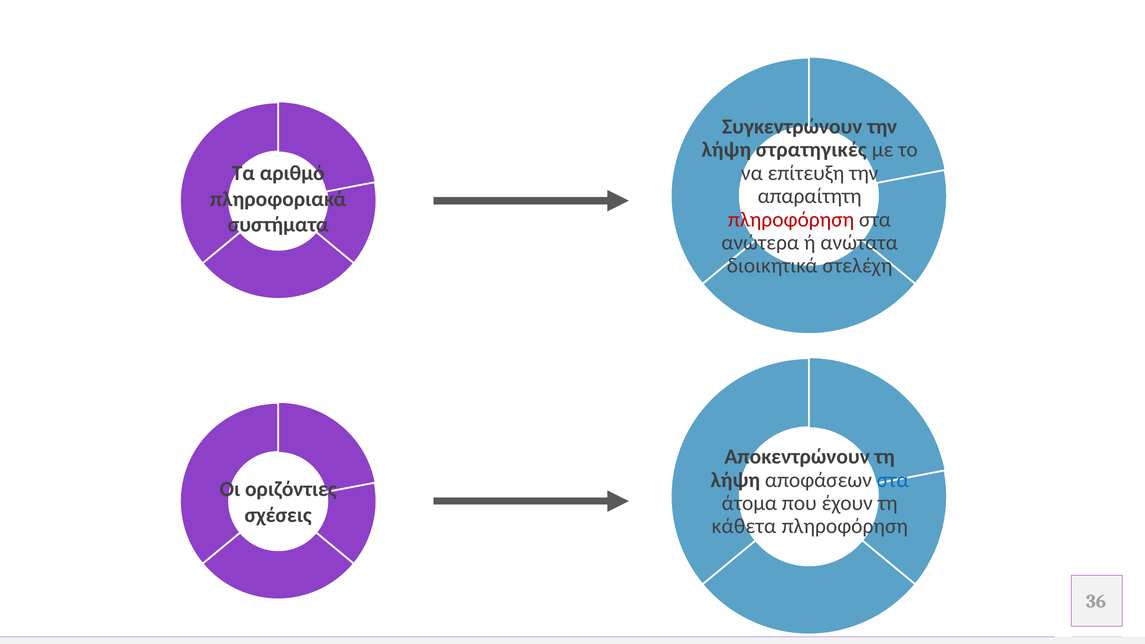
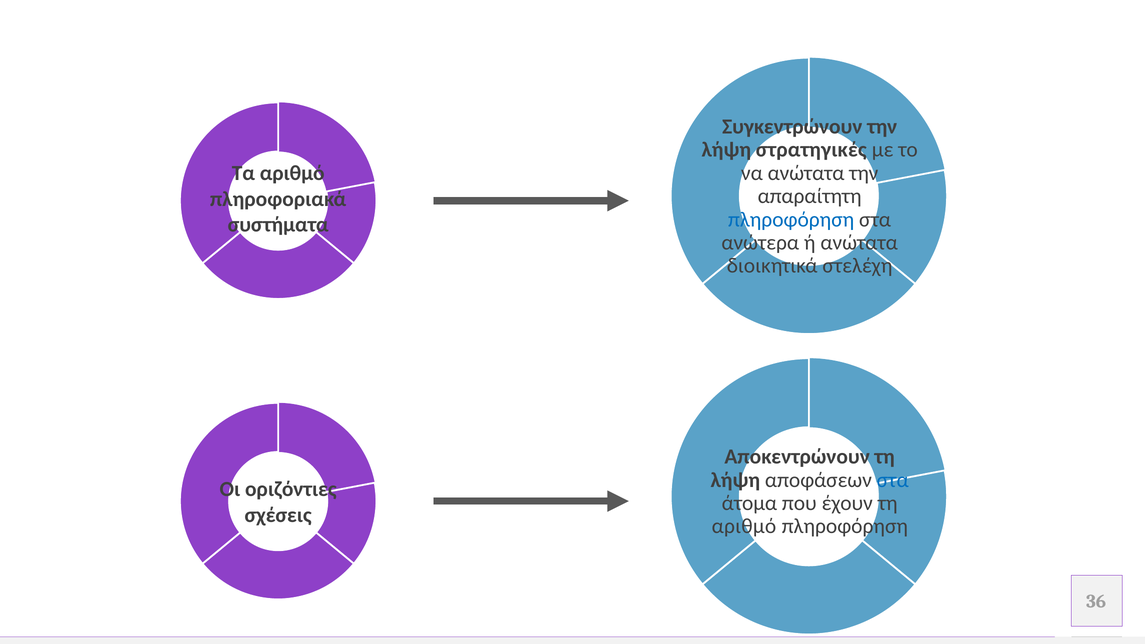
να επίτευξη: επίτευξη -> ανώτατα (806, 173)
πληροφόρηση colour: red -> blue (791, 220)
κάθετα: κάθετα -> αριθμό (744, 526)
